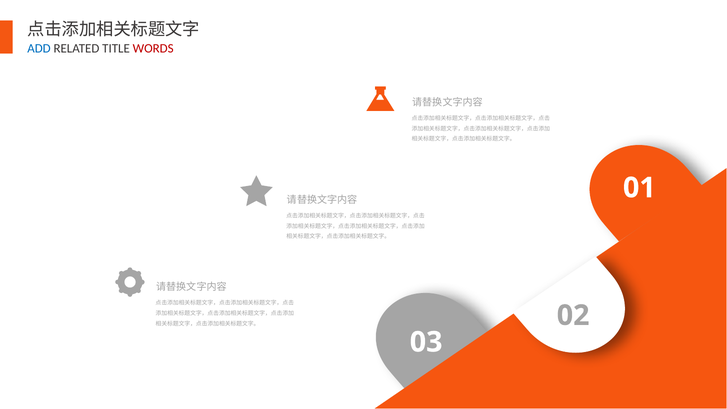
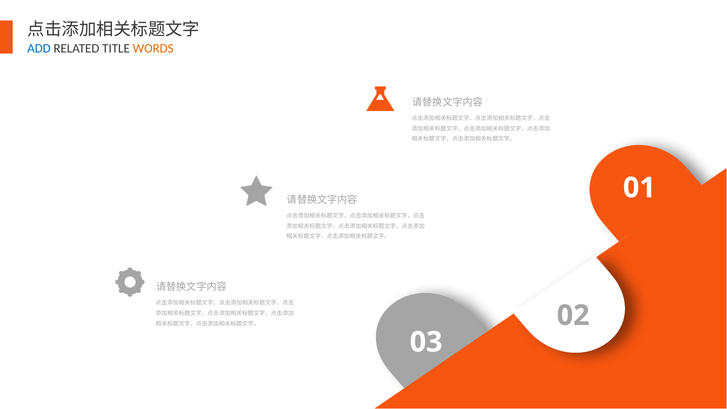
WORDS colour: red -> orange (153, 48)
